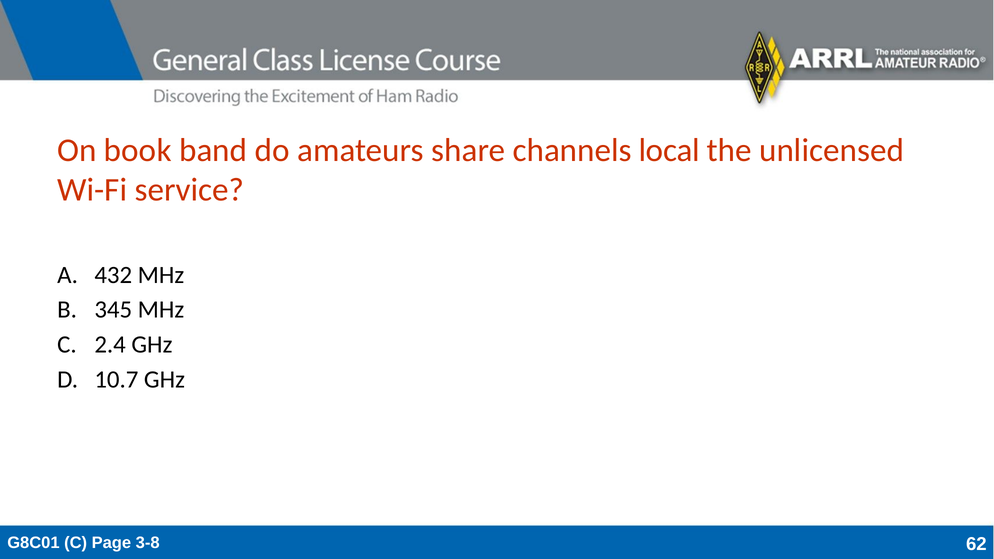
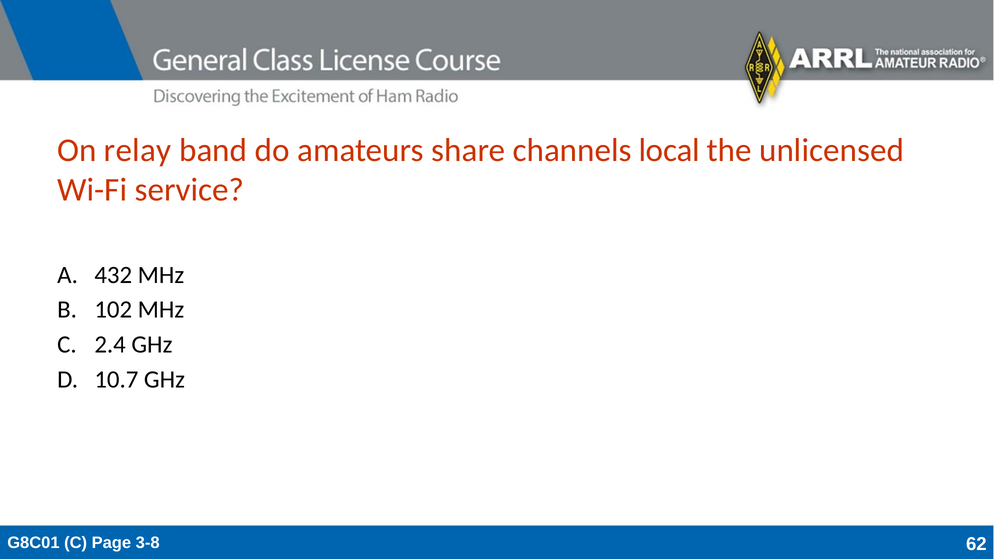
book: book -> relay (138, 150)
345: 345 -> 102 (113, 310)
